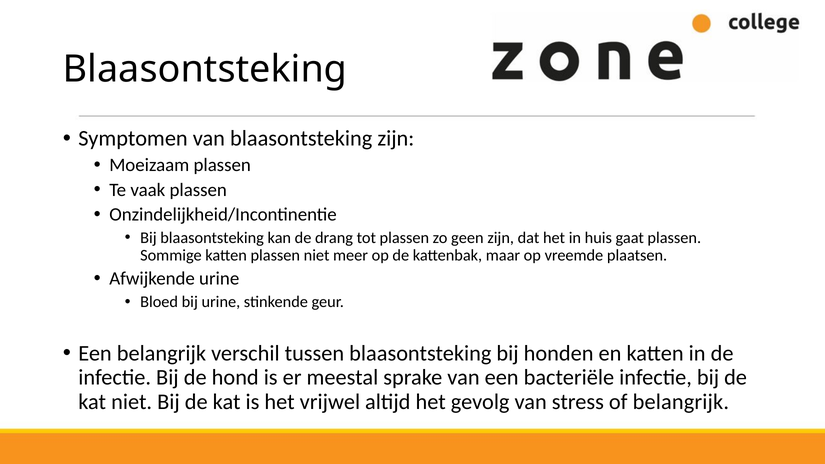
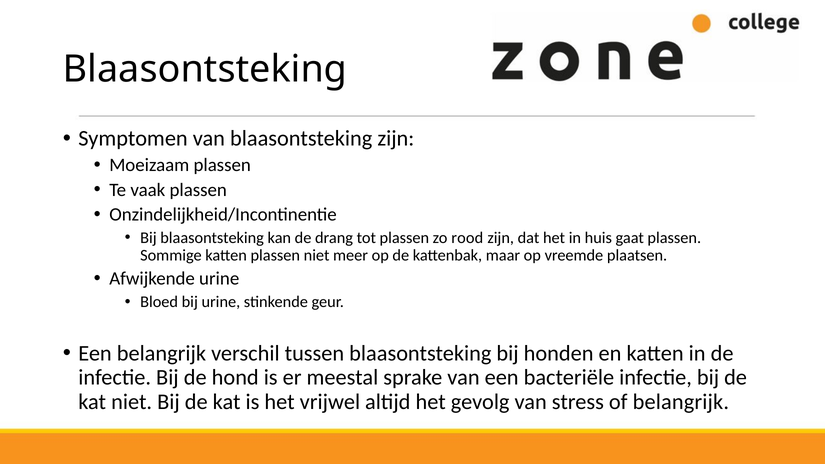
geen: geen -> rood (467, 238)
